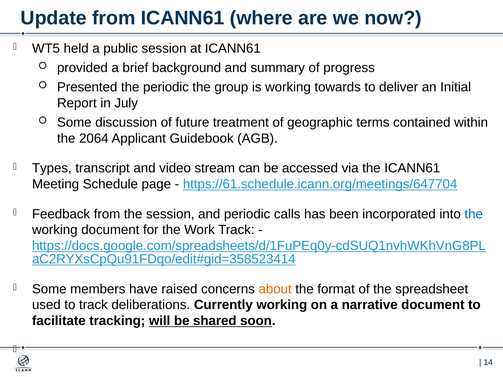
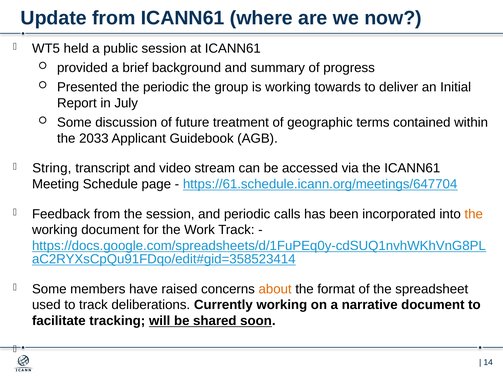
2064: 2064 -> 2033 (94, 138)
Types: Types -> String (52, 168)
the colour: blue -> orange (474, 214)
